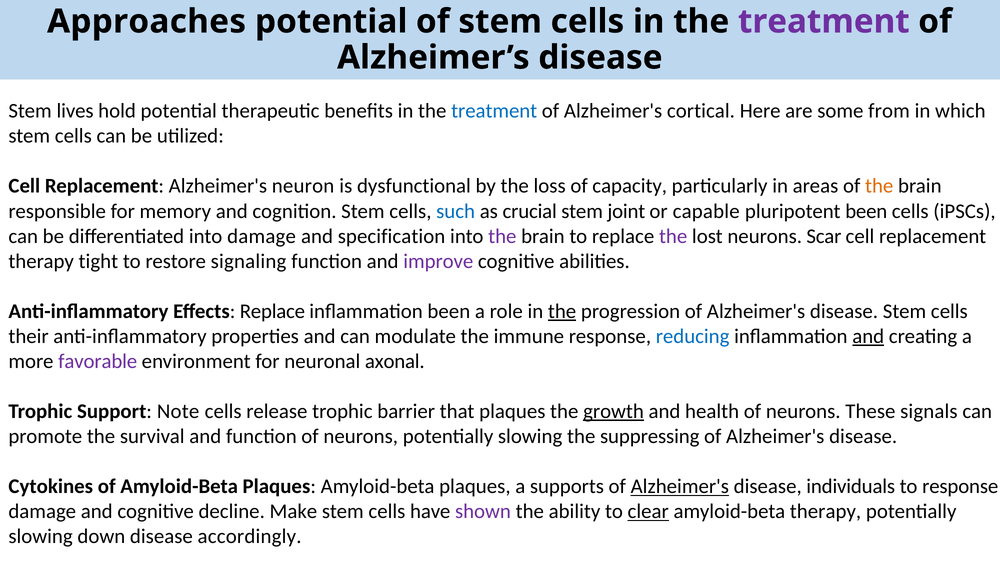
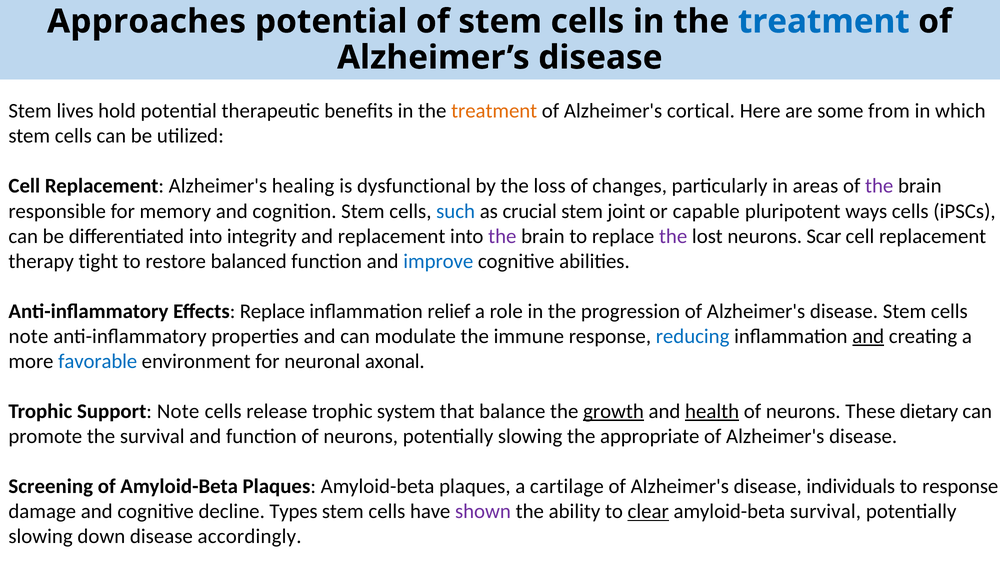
treatment colour: purple -> blue (824, 22)
treatment colour: blue -> orange (494, 111)
neuron: neuron -> healing (303, 186)
capacity: capacity -> changes (630, 186)
the colour: orange -> purple (879, 186)
pluripotent been: been -> ways (866, 211)
into damage: damage -> integrity (262, 236)
and specification: specification -> replacement (392, 236)
signaling: signaling -> balanced (249, 261)
improve colour: purple -> blue (438, 261)
inflammation been: been -> relief (449, 311)
the underline: present -> none (562, 311)
their: their -> note (28, 336)
favorable colour: purple -> blue (98, 361)
barrier: barrier -> system (406, 411)
that plaques: plaques -> balance (512, 411)
health underline: none -> present (712, 411)
signals: signals -> dietary (929, 411)
suppressing: suppressing -> appropriate (650, 436)
Cytokines: Cytokines -> Screening (51, 486)
supports: supports -> cartilage (567, 486)
Alzheimer's underline: present -> none (680, 486)
Make: Make -> Types (294, 511)
amyloid-beta therapy: therapy -> survival (825, 511)
